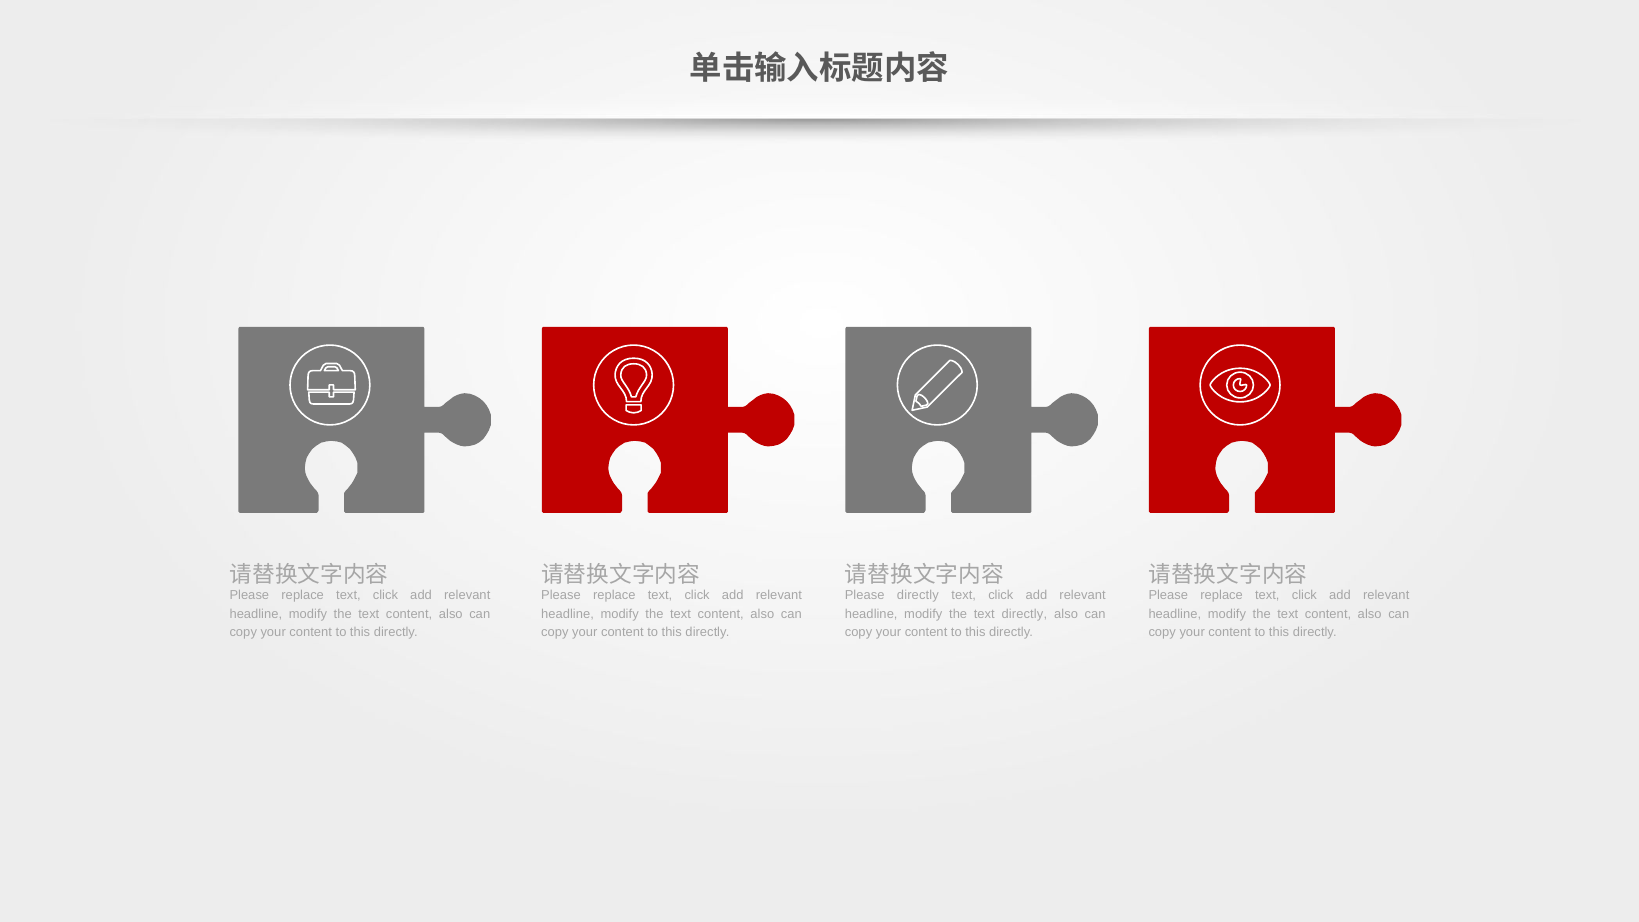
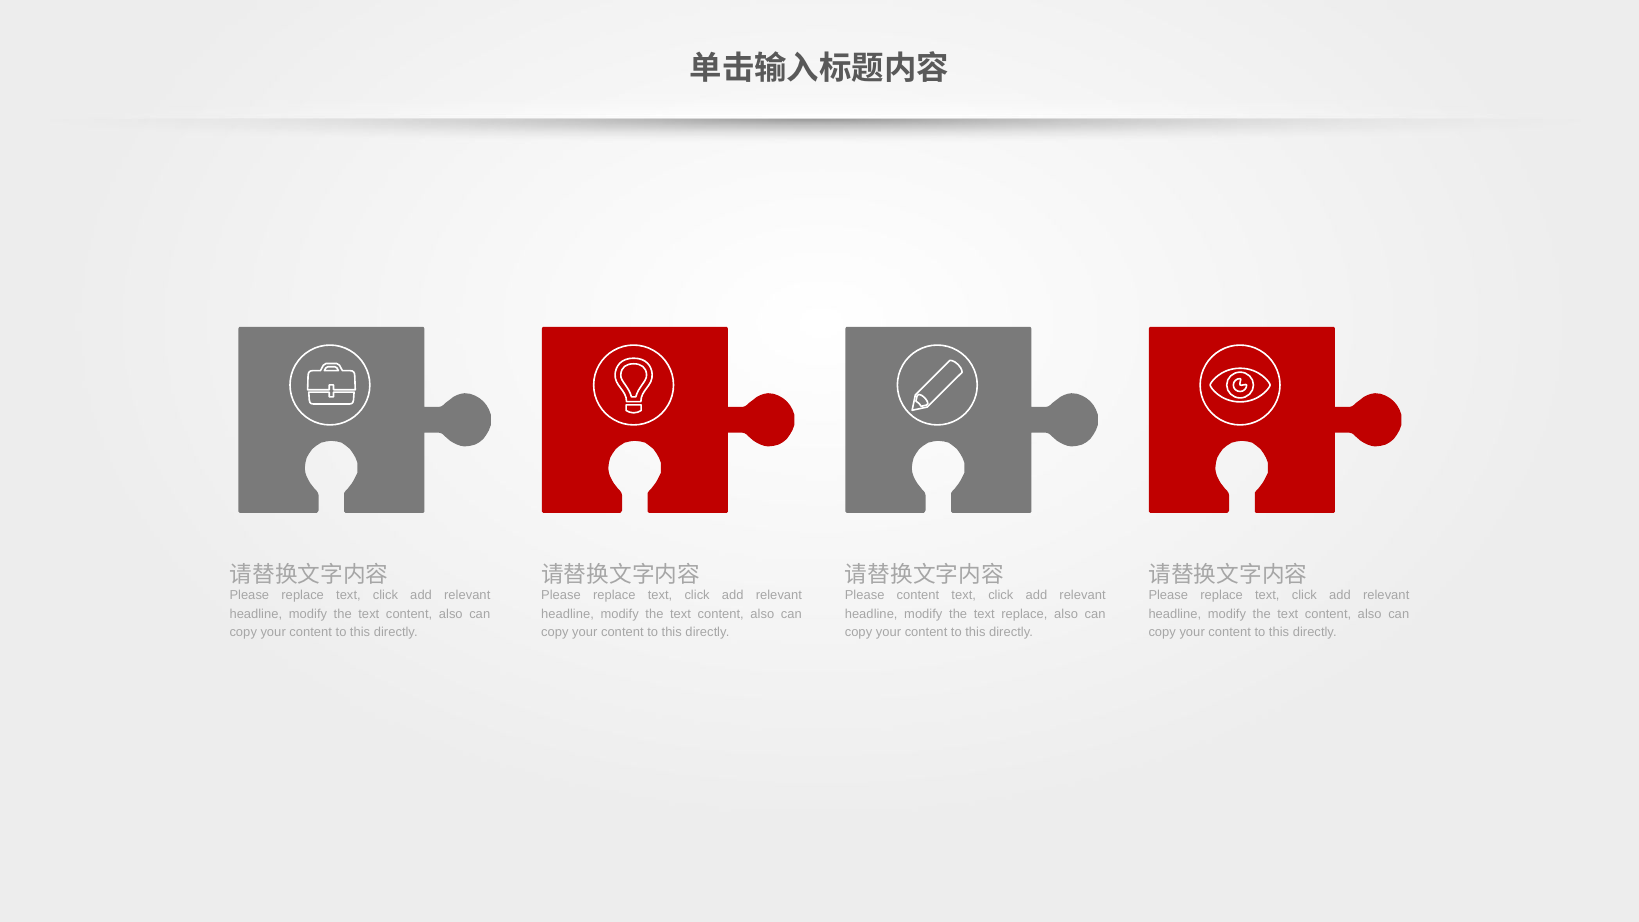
Please directly: directly -> content (918, 595)
text directly: directly -> replace (1024, 614)
